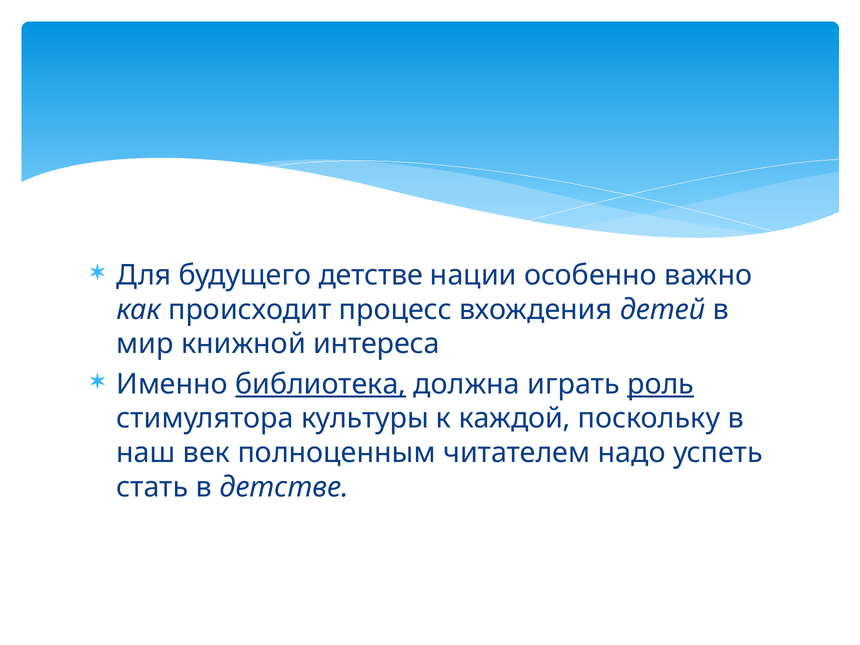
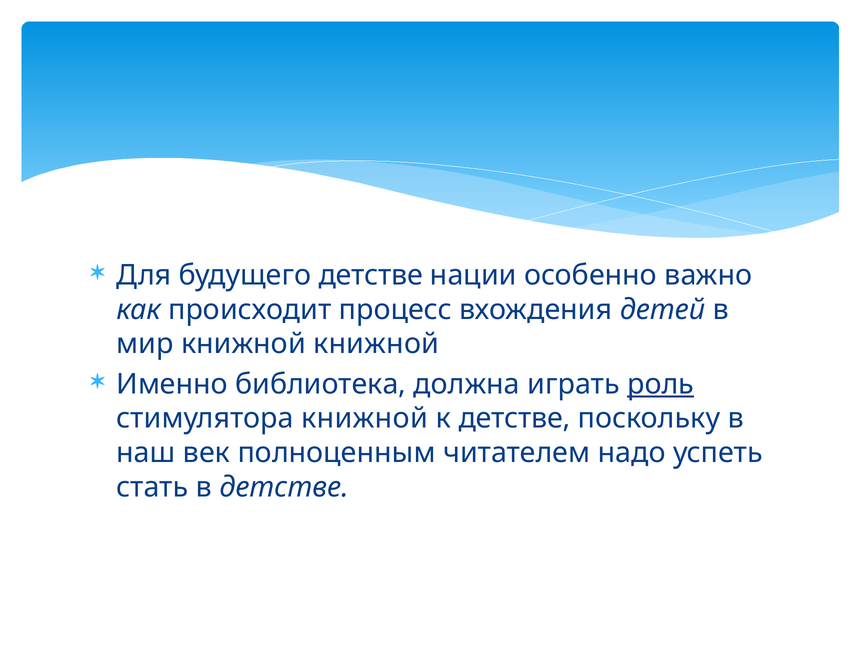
книжной интереса: интереса -> книжной (376, 344)
библиотека underline: present -> none (321, 384)
стимулятора культуры: культуры -> книжной (365, 418)
к каждой: каждой -> детстве (515, 418)
